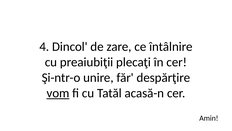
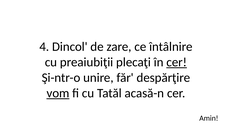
cer underline: none -> present (177, 62)
